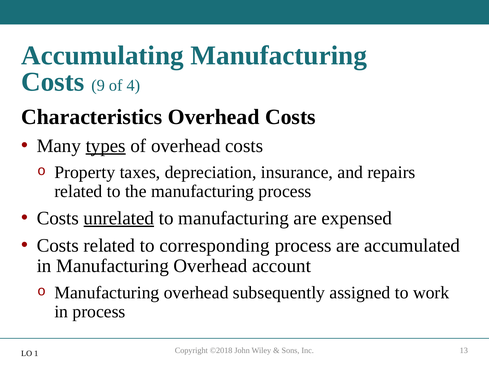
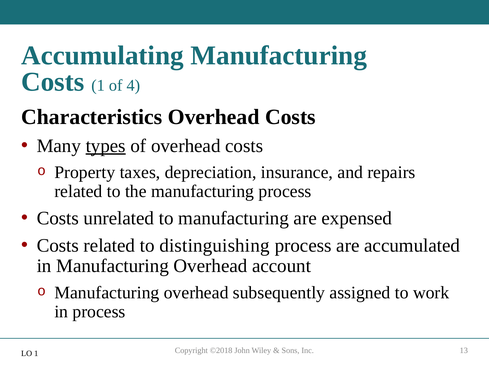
Costs 9: 9 -> 1 (98, 85)
unrelated underline: present -> none (119, 218)
corresponding: corresponding -> distinguishing (215, 245)
